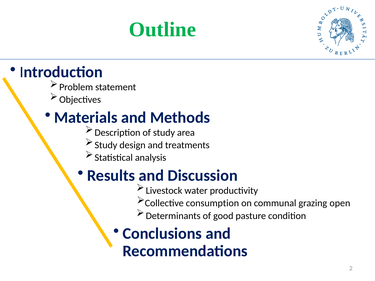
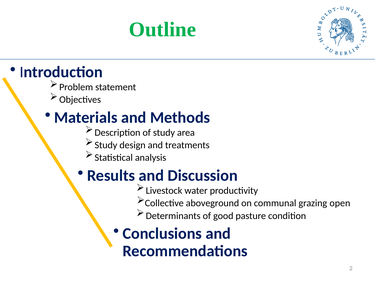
consumption: consumption -> aboveground (212, 203)
